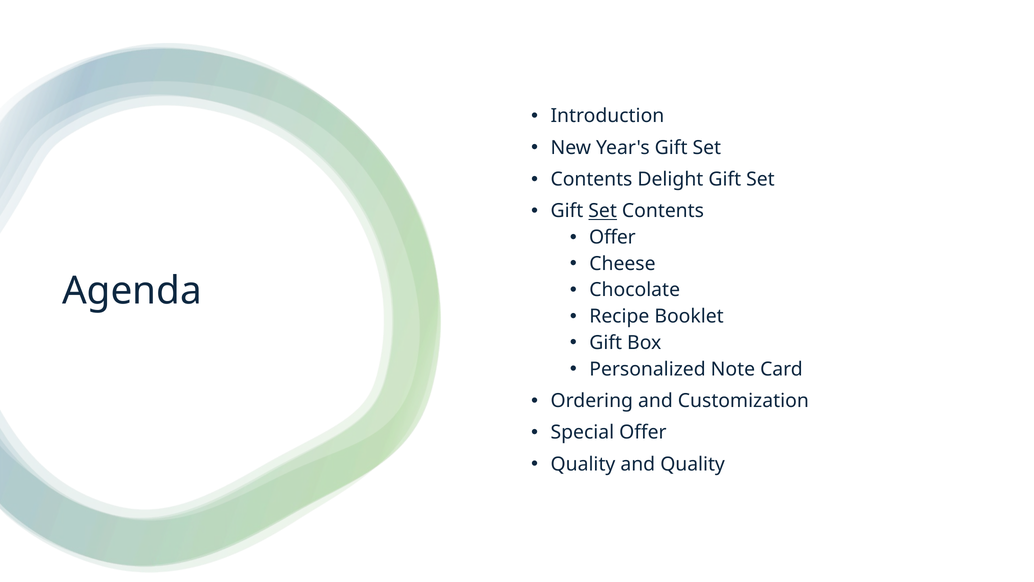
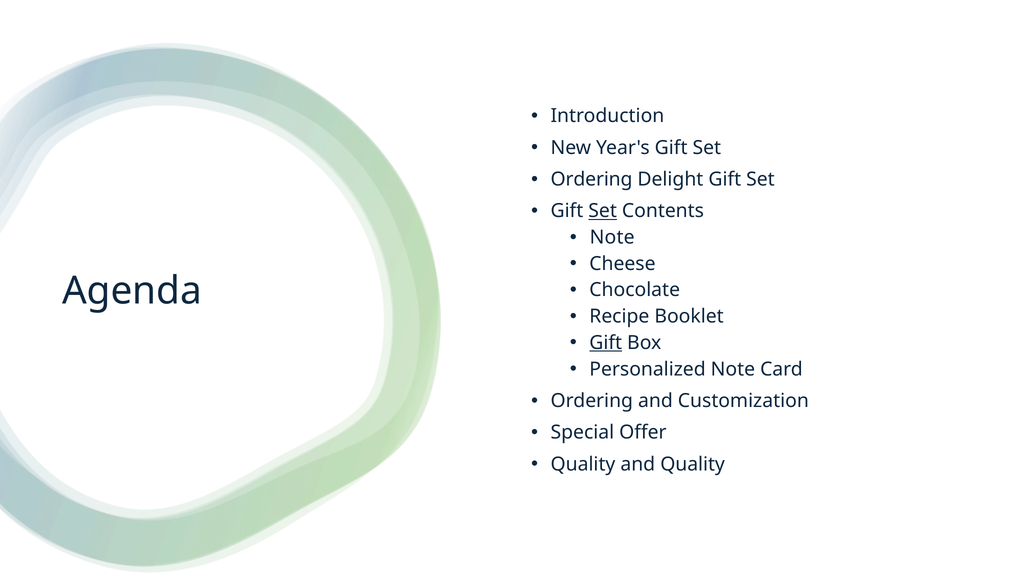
Contents: Contents -> Ordering (592, 179)
Offer: Offer -> Note (612, 237)
Gift underline: none -> present (606, 343)
